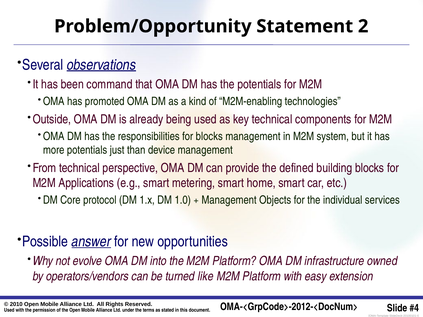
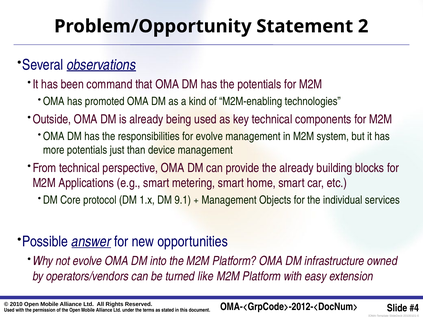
for blocks: blocks -> evolve (209, 137)
the defined: defined -> already (297, 168)
1.0: 1.0 -> 9.1 (183, 200)
